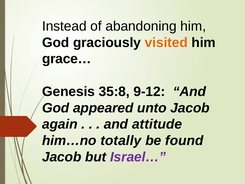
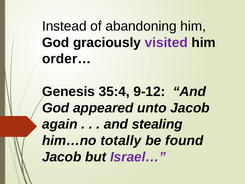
visited colour: orange -> purple (166, 42)
grace…: grace… -> order… (67, 59)
35:8: 35:8 -> 35:4 (114, 91)
attitude: attitude -> stealing (157, 124)
